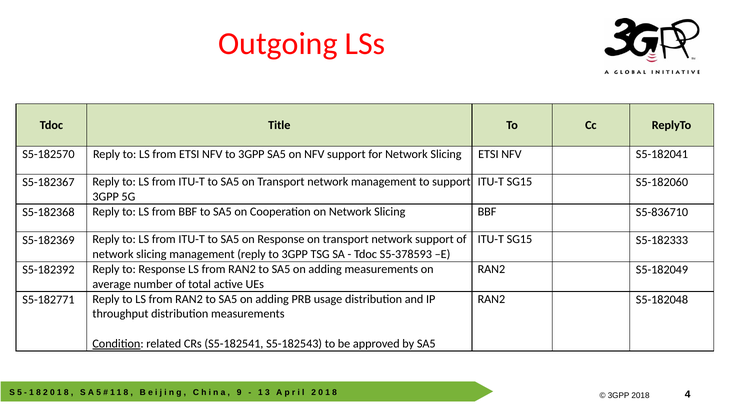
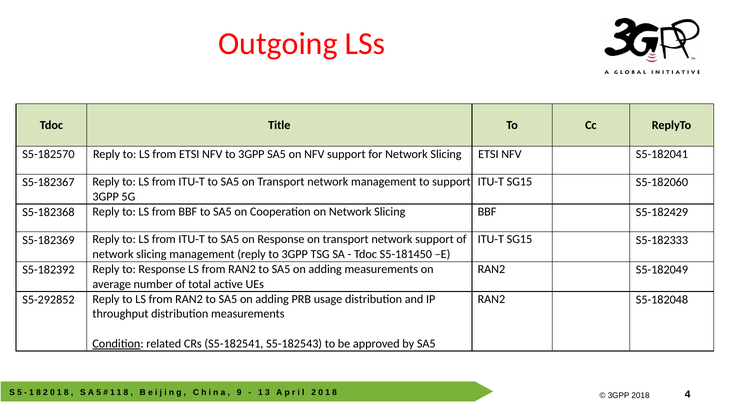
S5-836710: S5-836710 -> S5-182429 (662, 212)
S5-378593: S5-378593 -> S5-181450 (406, 254)
S5-182771: S5-182771 -> S5-292852 (48, 299)
